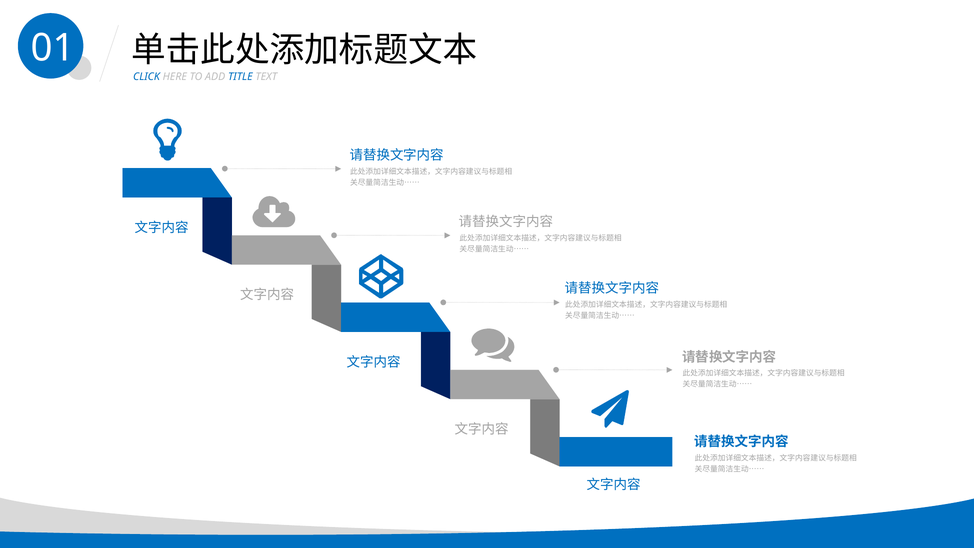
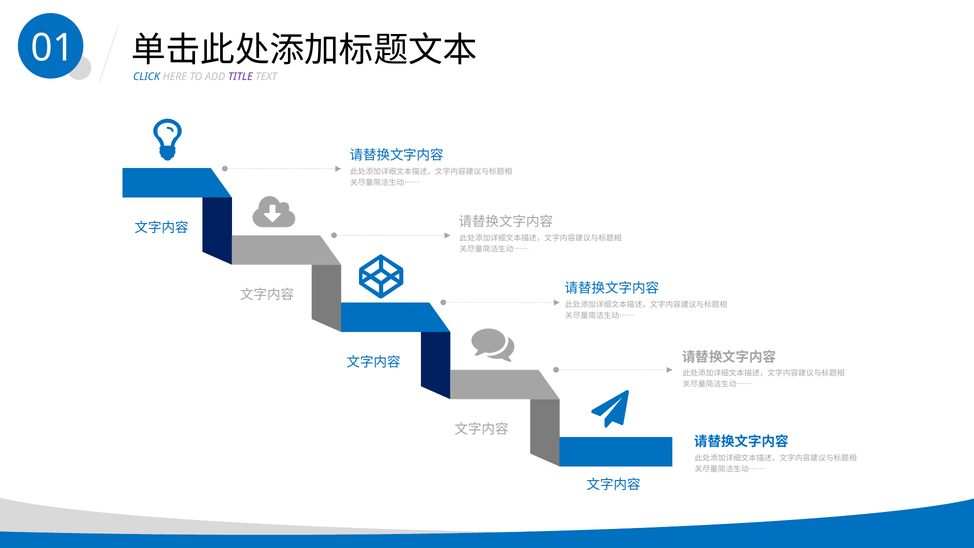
TITLE colour: blue -> purple (240, 77)
